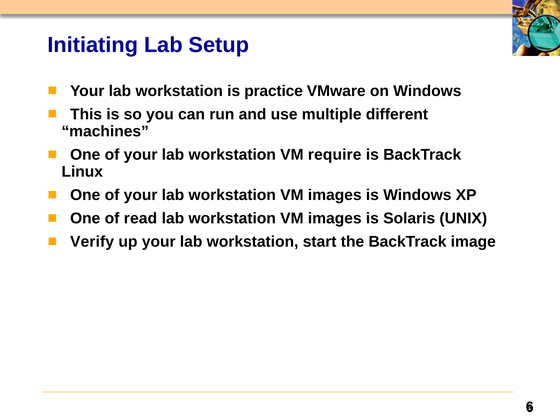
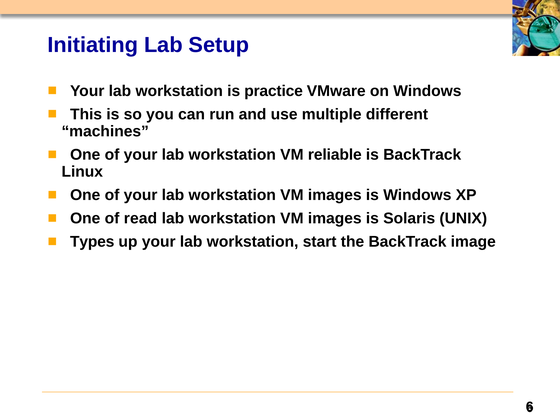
require: require -> reliable (335, 155)
Verify: Verify -> Types (92, 242)
